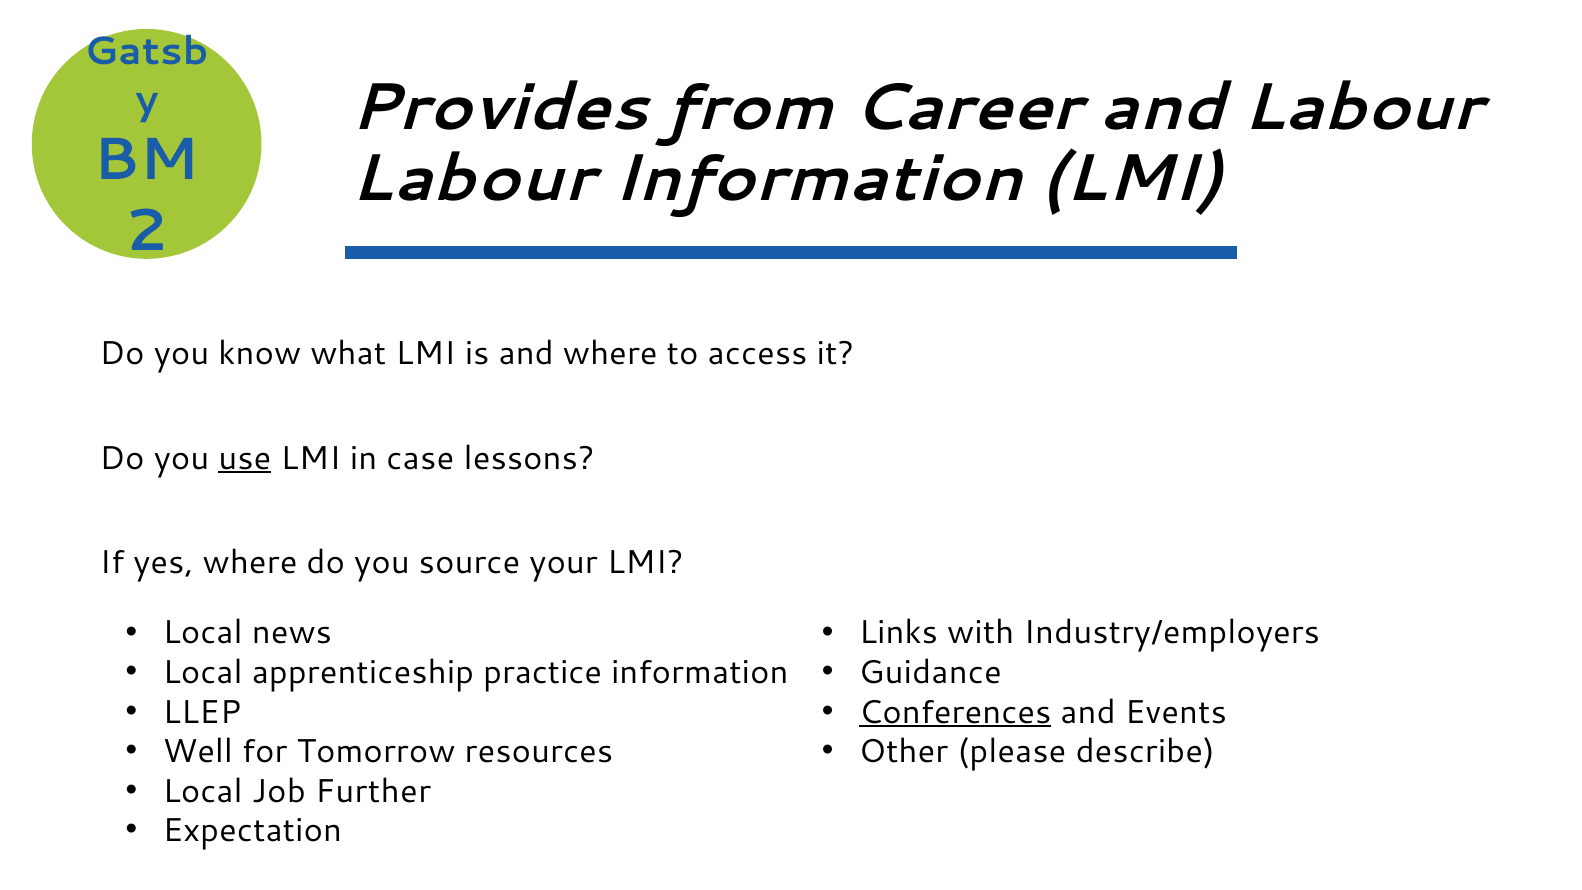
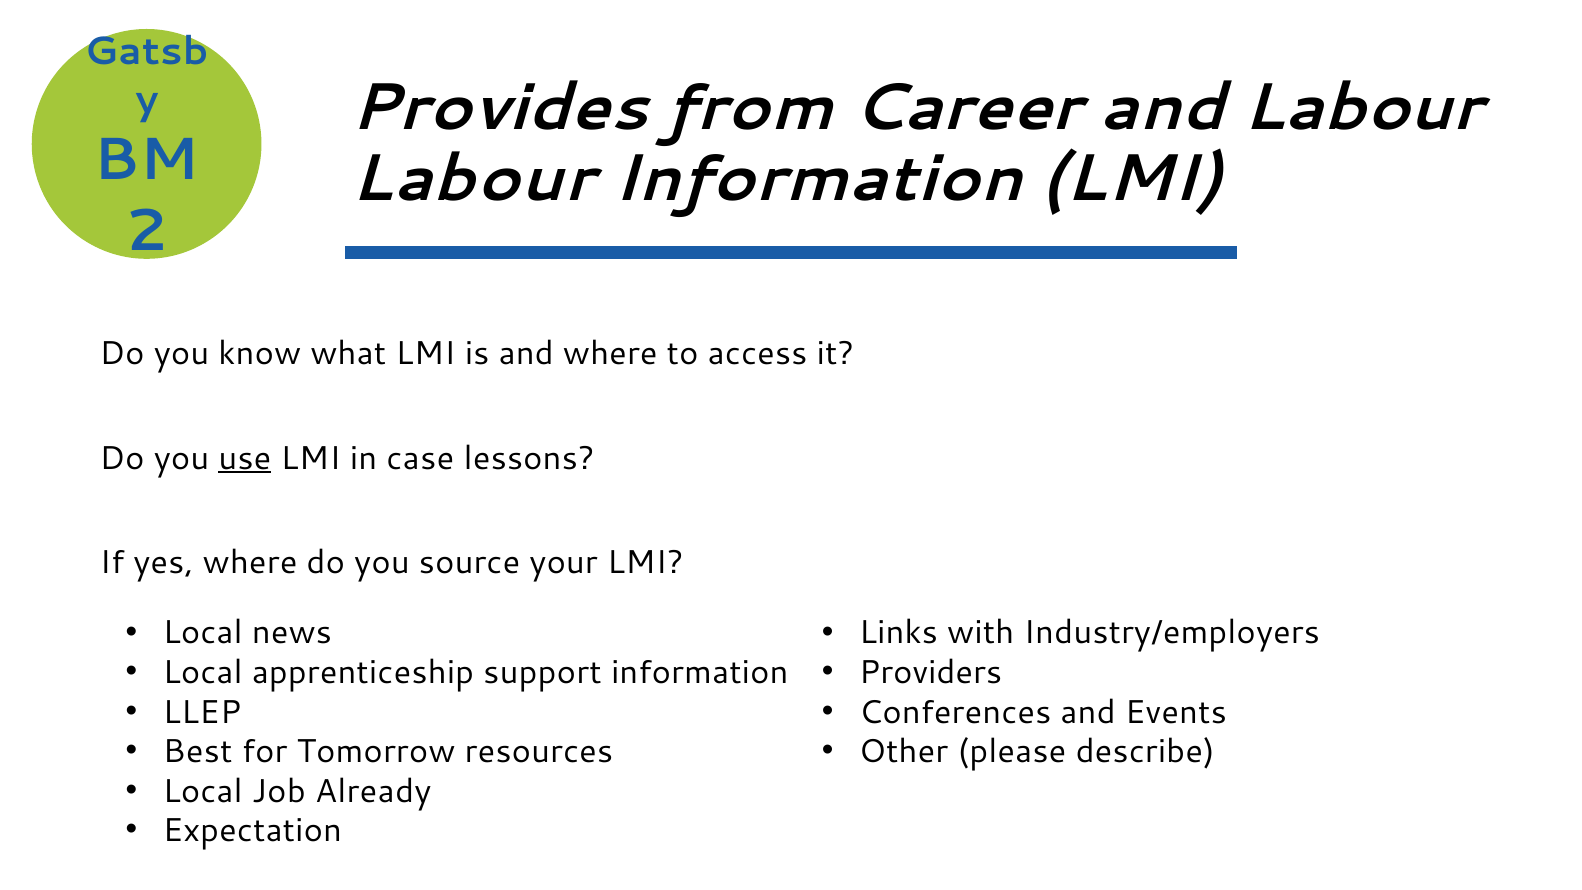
practice: practice -> support (542, 673)
Guidance: Guidance -> Providers (931, 673)
Conferences underline: present -> none (955, 712)
Well: Well -> Best (198, 752)
Further: Further -> Already (373, 791)
